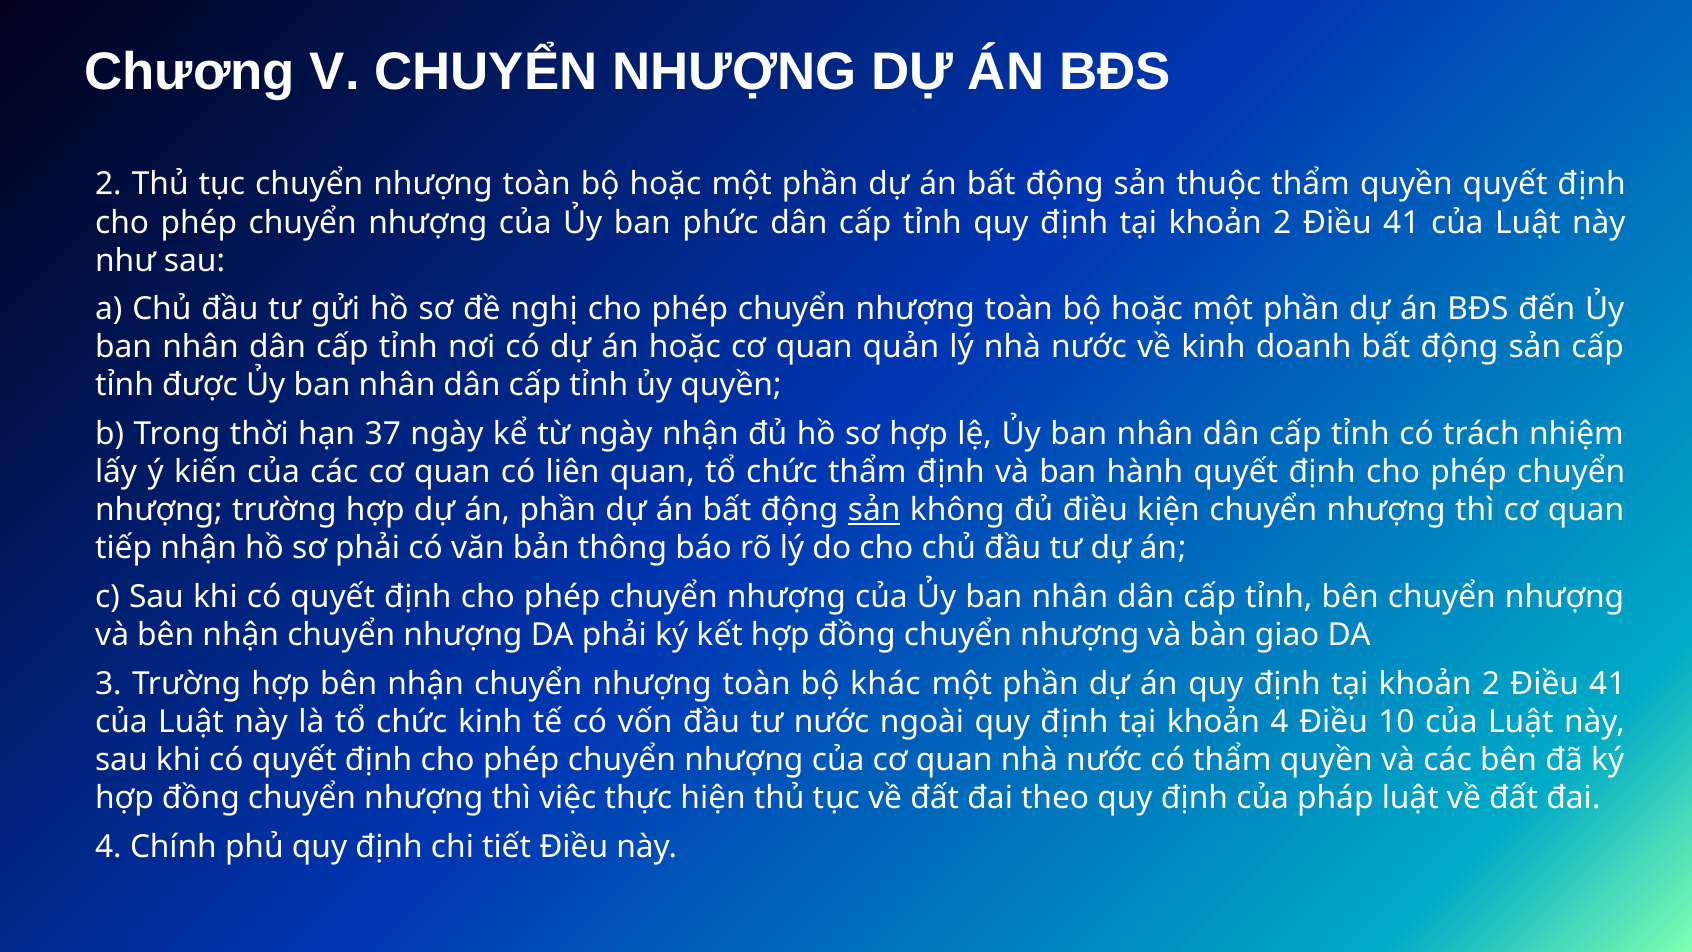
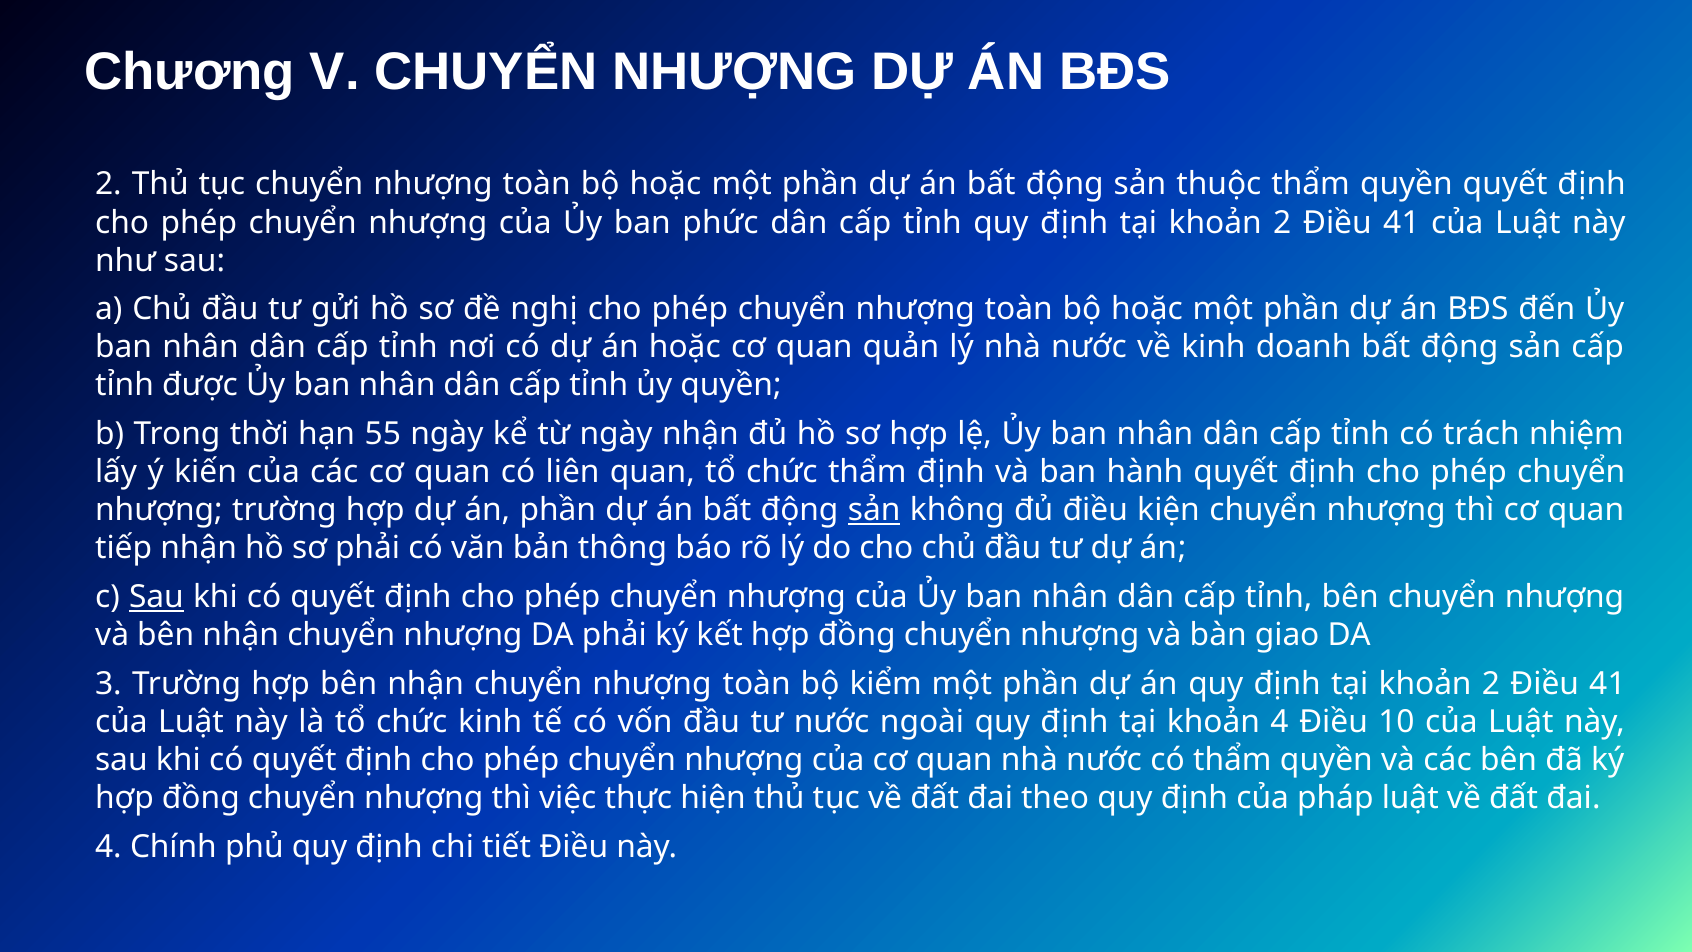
37: 37 -> 55 (383, 434)
Sau underline: none -> present (156, 597)
khác: khác -> kiểm (886, 684)
